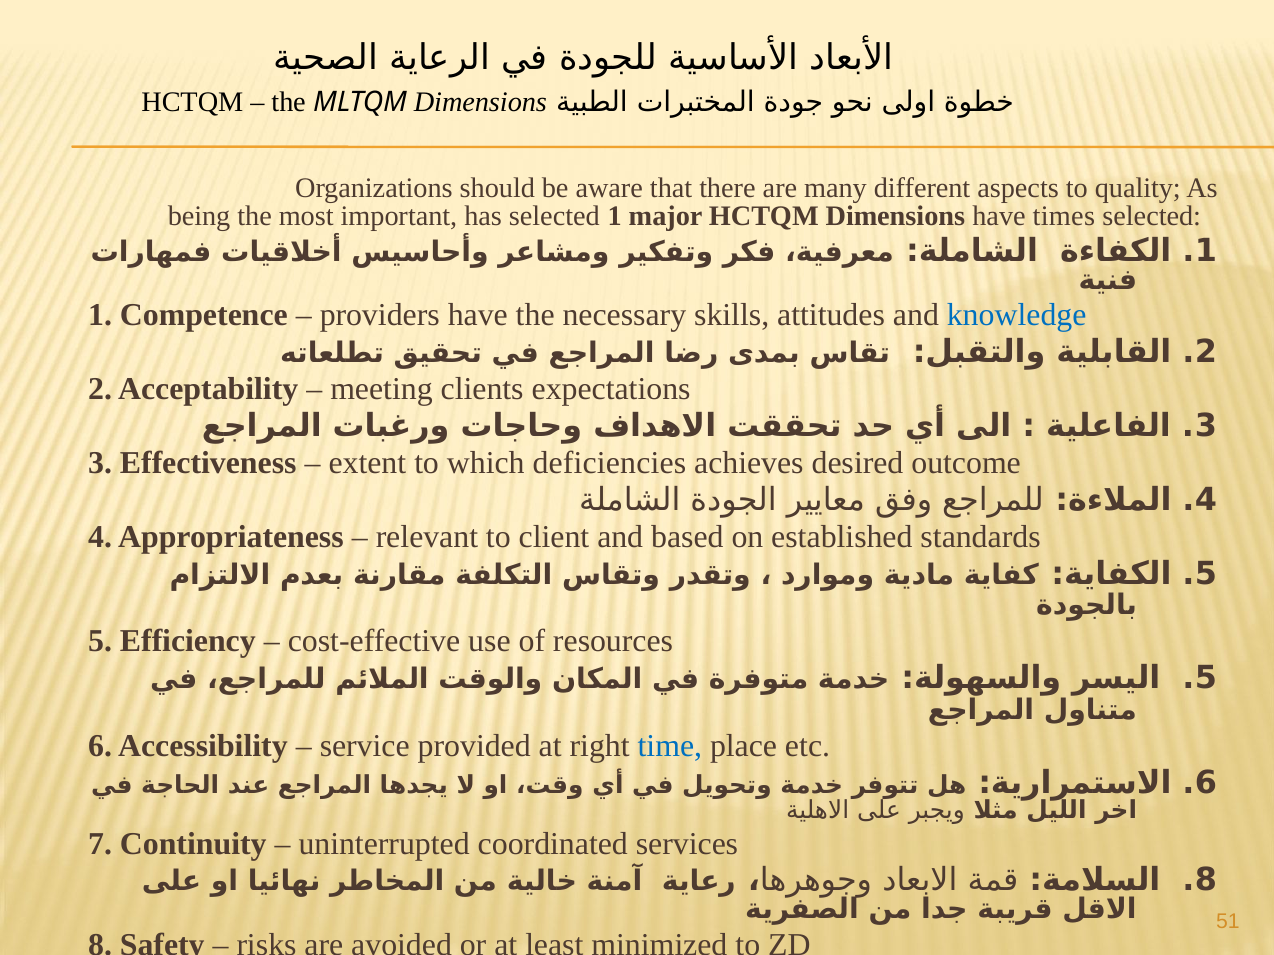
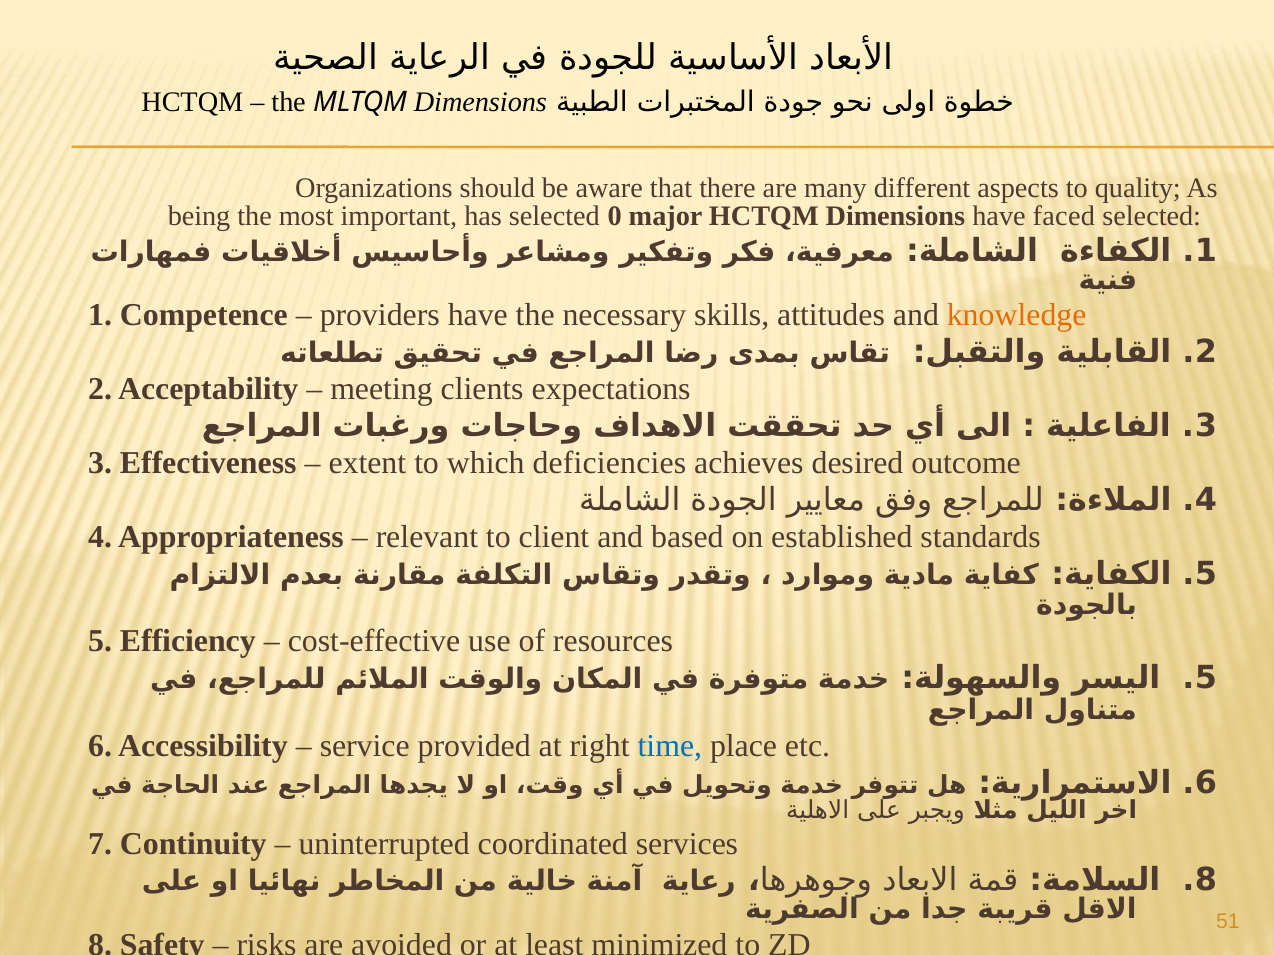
has selected 1: 1 -> 0 (615, 216)
times: times -> faced (1064, 216)
knowledge colour: blue -> orange (1017, 315)
